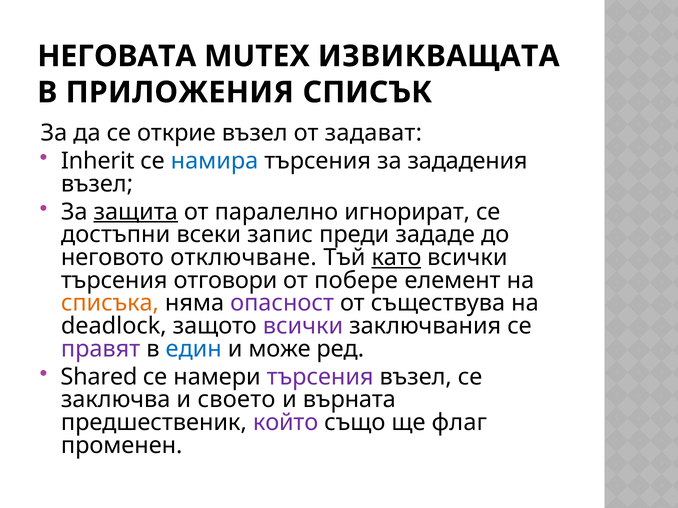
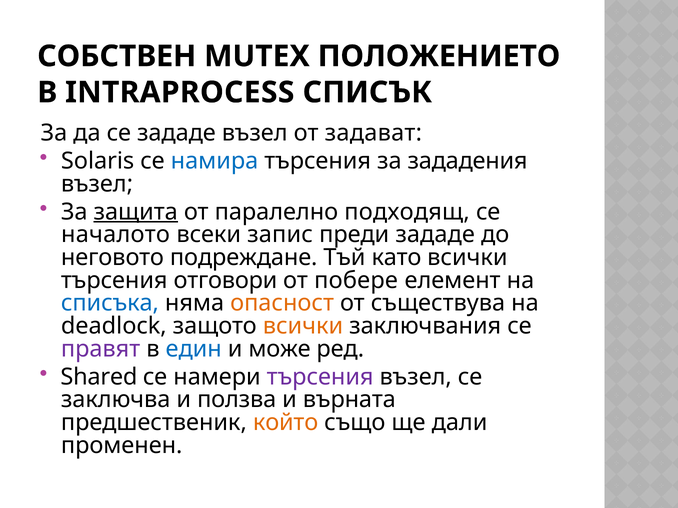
НЕГОВАТА: НЕГОВАТА -> СОБСТВЕН (117, 56)
ИЗВИКВАЩАТА: ИЗВИКВАЩАТА -> ПОЛОЖЕНИЕТО (439, 56)
ПРИЛОЖЕНИЯ: ПРИЛОЖЕНИЯ -> INTRAPROCESS (180, 92)
се открие: открие -> зададе (176, 133)
Inherit: Inherit -> Solaris (98, 161)
игнорират: игнорират -> подходящ (407, 212)
достъпни: достъпни -> началото (116, 235)
отключване: отключване -> подреждане (244, 258)
като underline: present -> none (396, 258)
списъка colour: orange -> blue (110, 303)
опасност colour: purple -> orange (282, 303)
всички colour: purple -> orange (303, 326)
своето: своето -> ползва (237, 400)
който colour: purple -> orange (286, 423)
флаг: флаг -> дали (460, 423)
